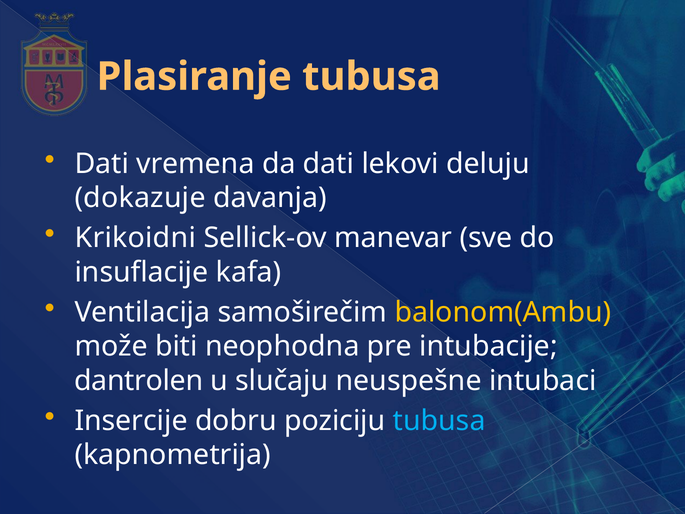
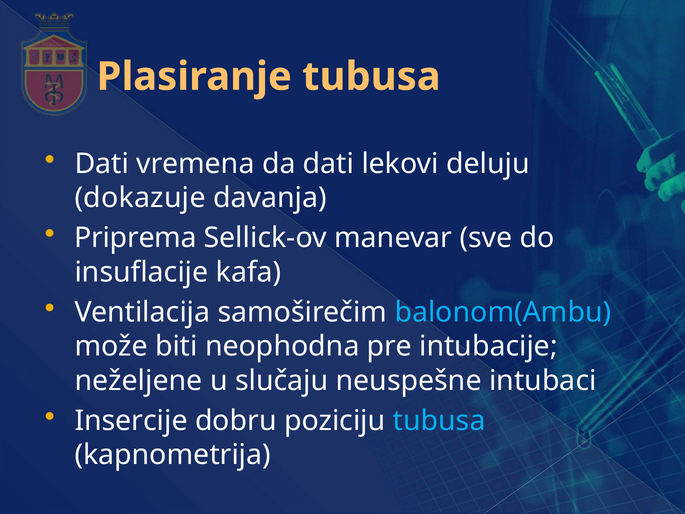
Krikoidni: Krikoidni -> Priprema (136, 238)
balonom(Ambu colour: yellow -> light blue (503, 312)
dantrolen: dantrolen -> neželjene (139, 380)
